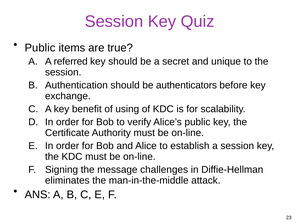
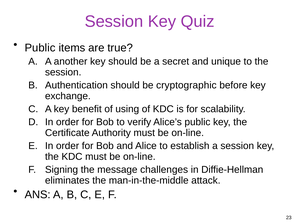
referred: referred -> another (71, 61)
authenticators: authenticators -> cryptographic (186, 85)
